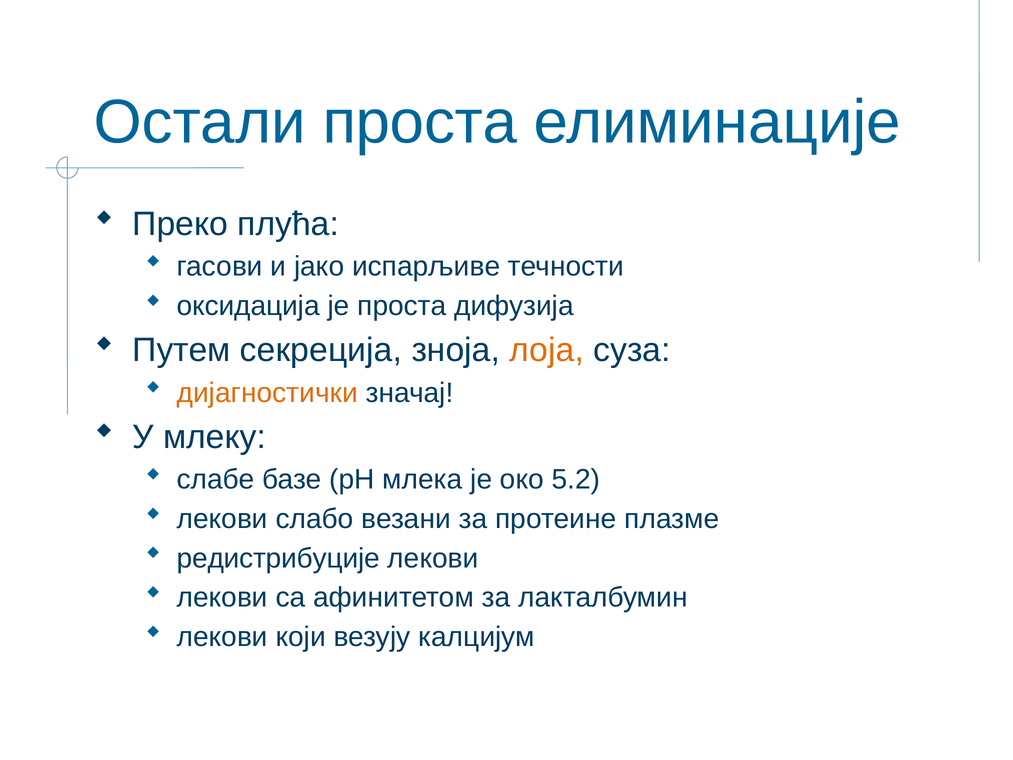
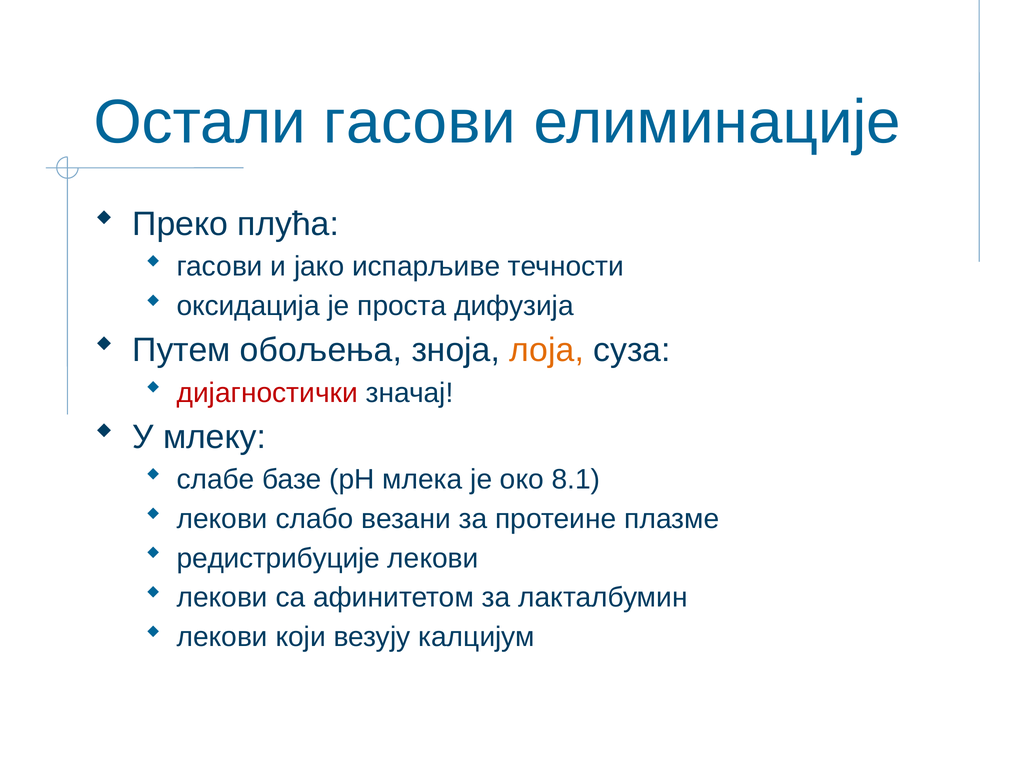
Остали проста: проста -> гасови (419, 123)
секреција: секреција -> обољења (321, 350)
дијагностички colour: orange -> red (267, 393)
5.2: 5.2 -> 8.1 (576, 479)
